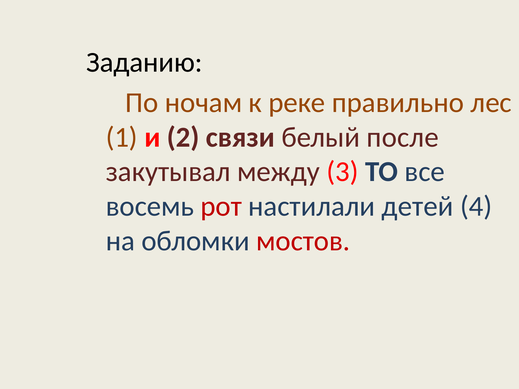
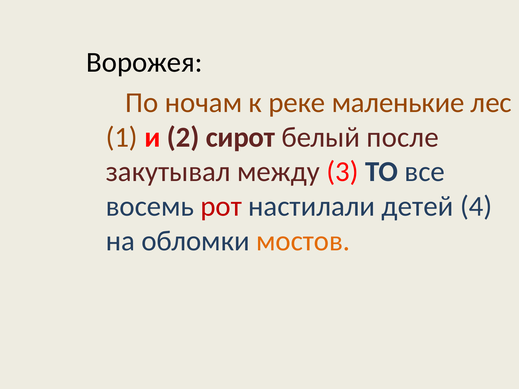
Заданию: Заданию -> Ворожея (144, 62)
правильно: правильно -> маленькие (398, 103)
связи: связи -> сирот (240, 137)
мостов colour: red -> orange (303, 241)
